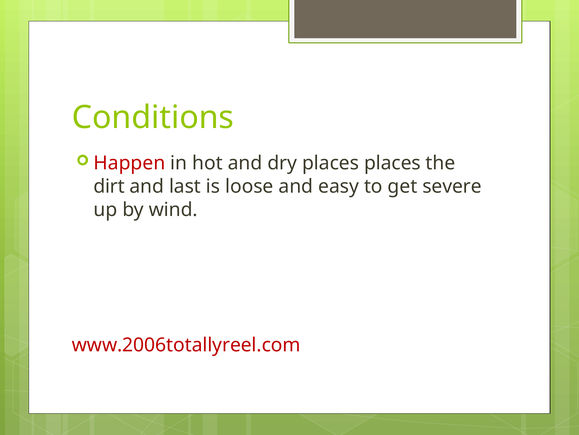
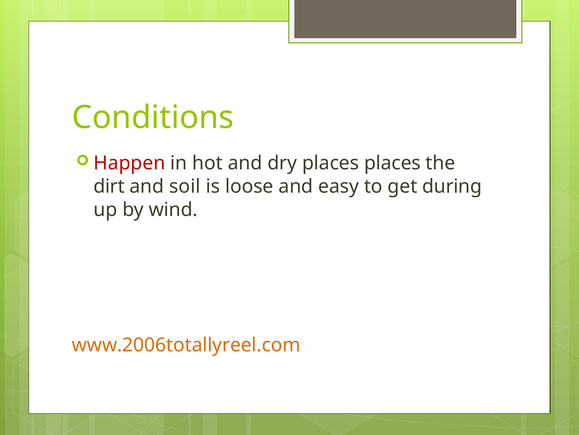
last: last -> soil (185, 186)
severe: severe -> during (452, 186)
www.2006totallyreel.com colour: red -> orange (186, 344)
